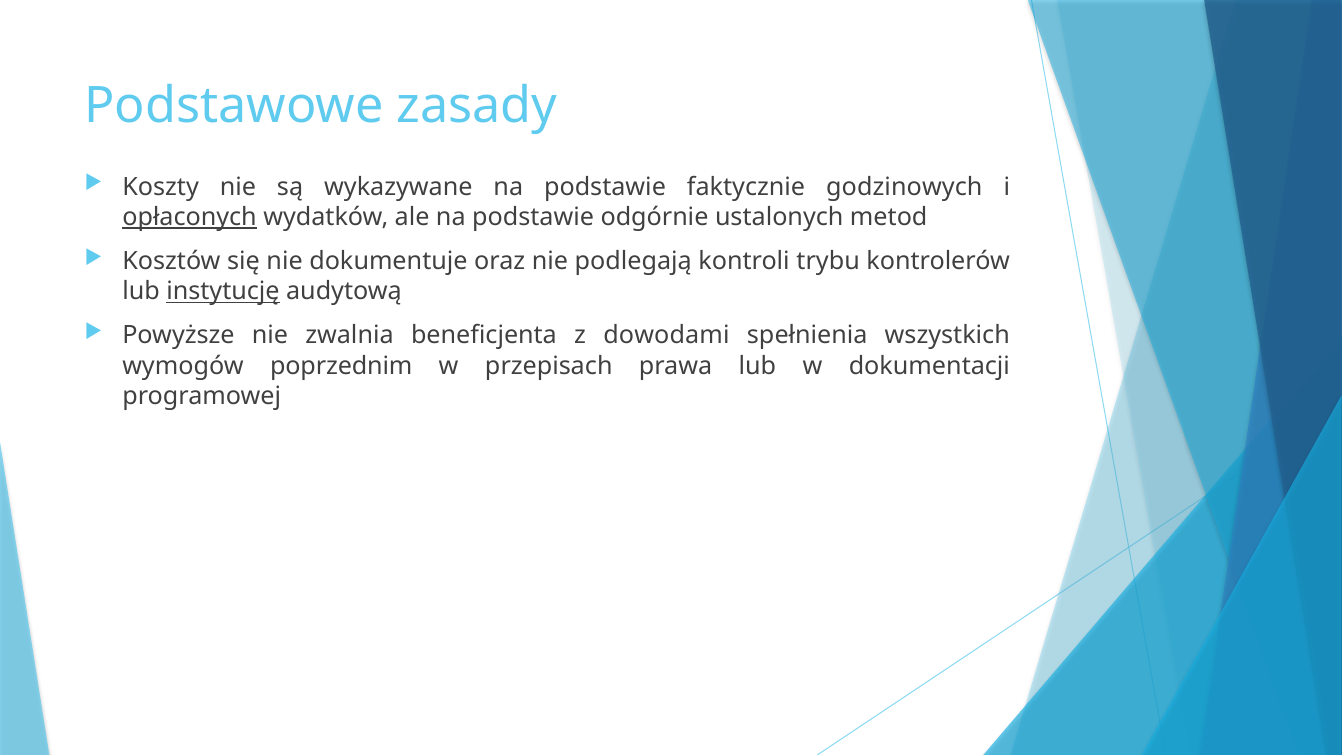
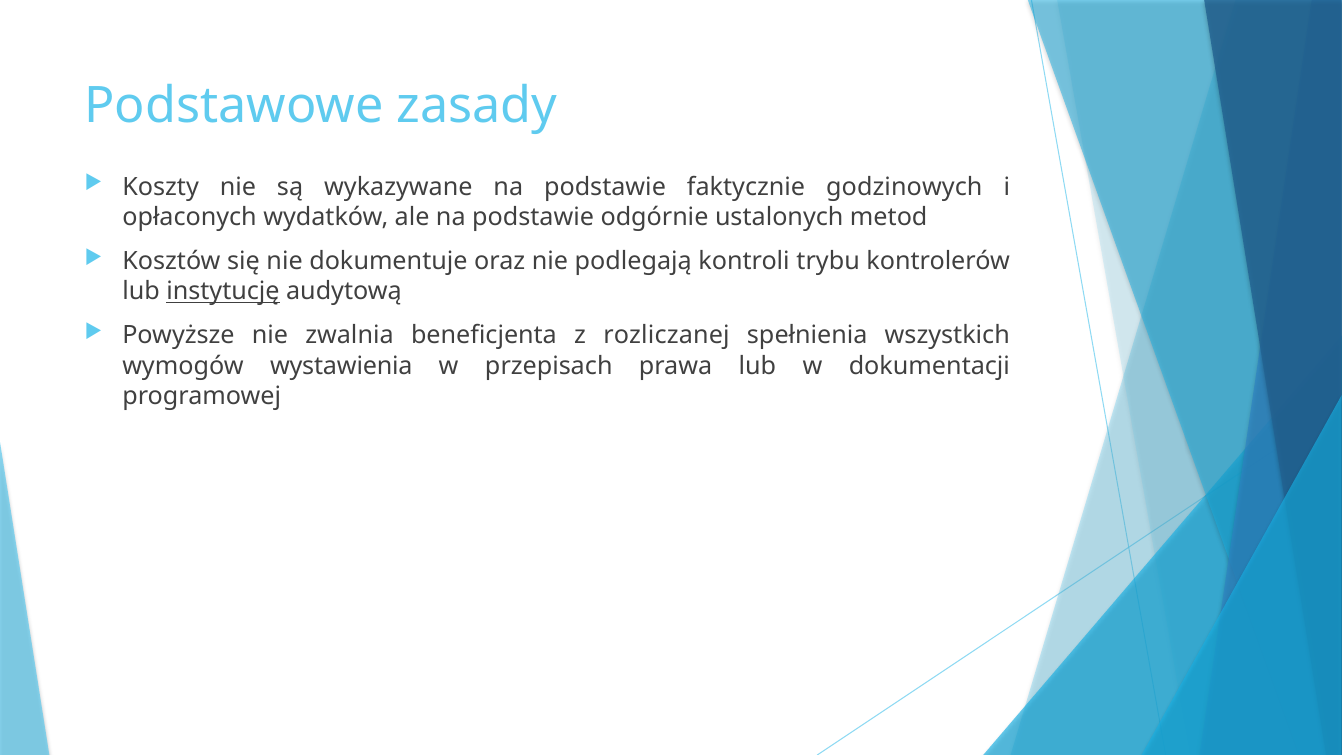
opłaconych underline: present -> none (190, 217)
dowodami: dowodami -> rozliczanej (666, 336)
poprzednim: poprzednim -> wystawienia (341, 366)
